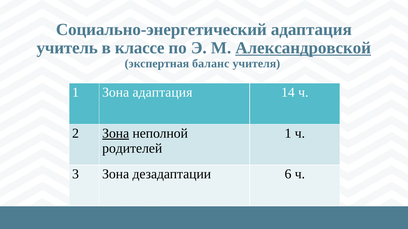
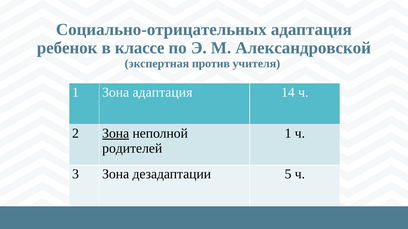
Социально-энергетический: Социально-энергетический -> Социально-отрицательных (161, 30)
учитель: учитель -> ребенок (67, 48)
Александровской underline: present -> none (303, 48)
баланс: баланс -> против (211, 64)
6: 6 -> 5 (288, 175)
